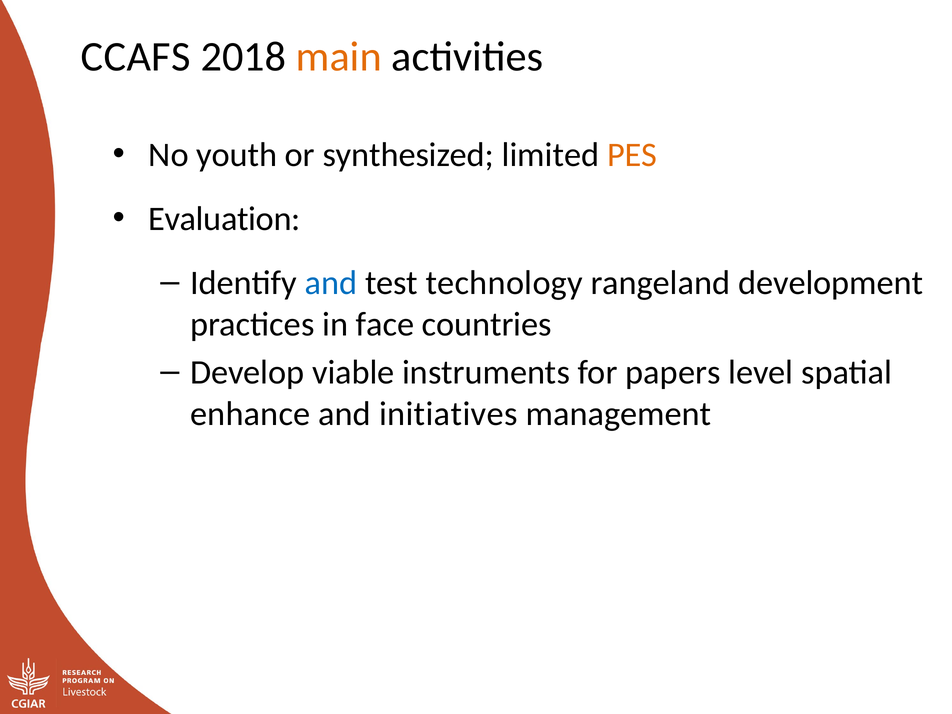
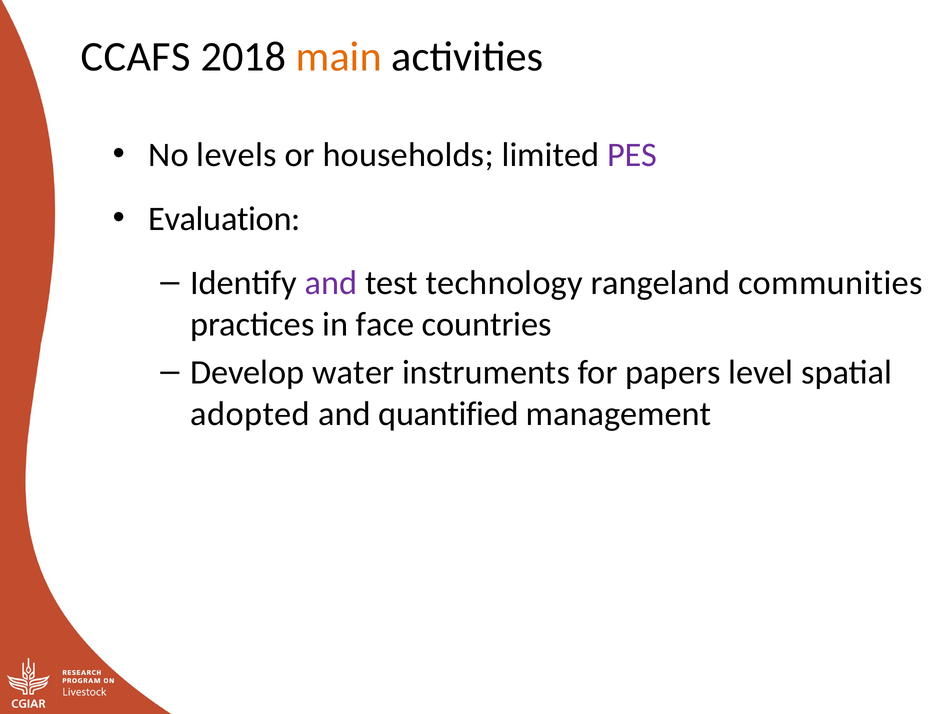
youth: youth -> levels (237, 155)
synthesized: synthesized -> households (408, 155)
PES colour: orange -> purple (632, 155)
and colour: blue -> purple (331, 283)
development: development -> communities (830, 283)
viable: viable -> water (353, 372)
enhance: enhance -> adopted (250, 414)
initiatives: initiatives -> quantified (449, 414)
